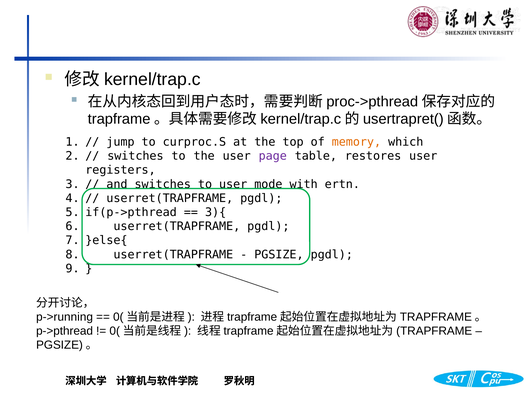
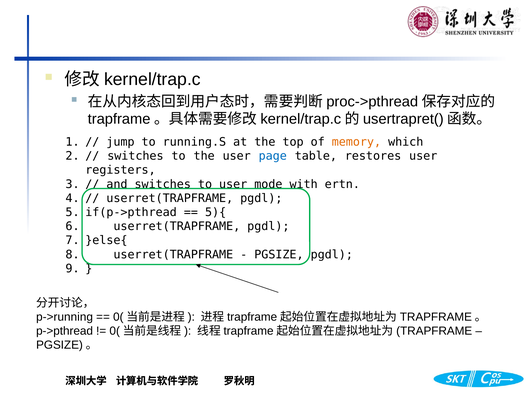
curproc.S: curproc.S -> running.S (194, 142)
page colour: purple -> blue (273, 156)
3){: 3){ -> 5){ (216, 212)
